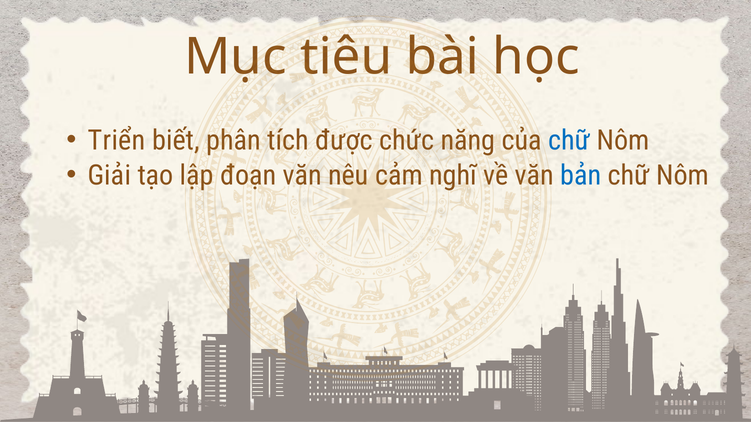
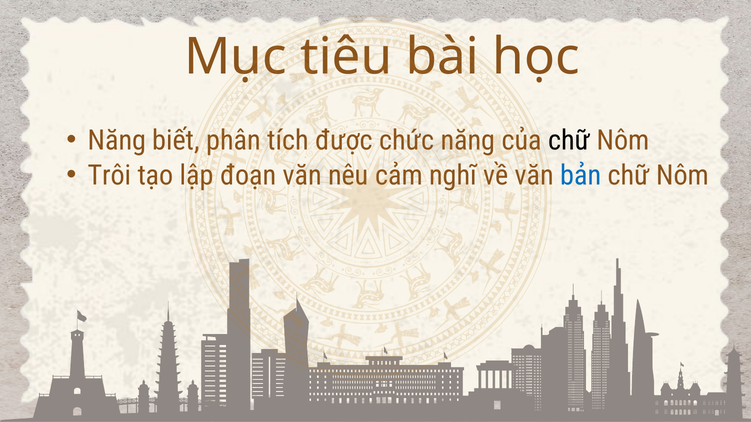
Triển: Triển -> Năng (117, 141)
chữ colour: blue -> black (569, 141)
Giải: Giải -> Trôi (109, 176)
